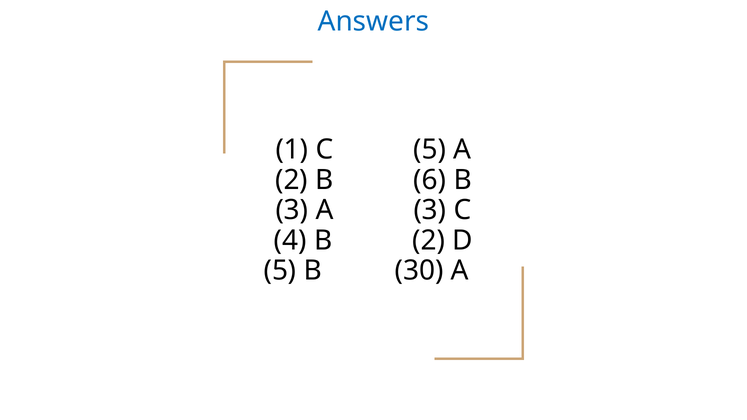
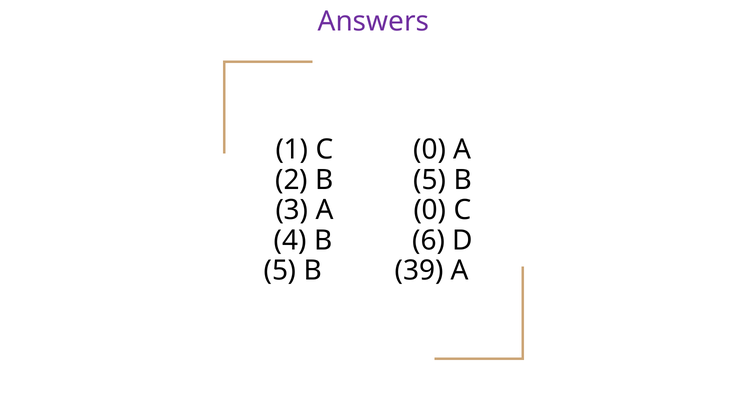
Answers colour: blue -> purple (373, 22)
C 5: 5 -> 0 (430, 150)
B 6: 6 -> 5 (430, 180)
A 3: 3 -> 0 (430, 210)
B 2: 2 -> 6 (429, 240)
30: 30 -> 39 (419, 271)
